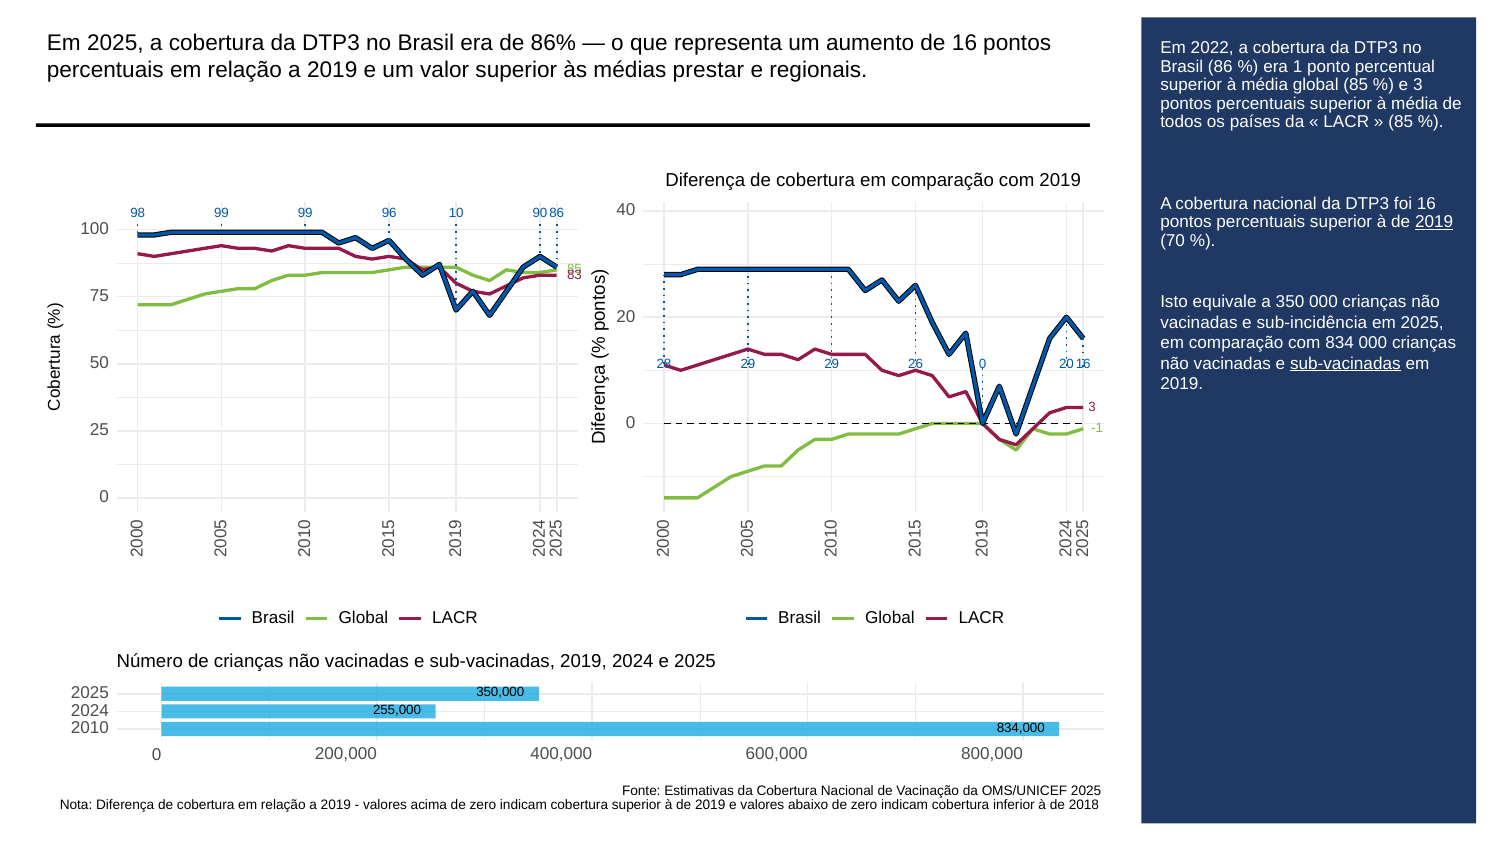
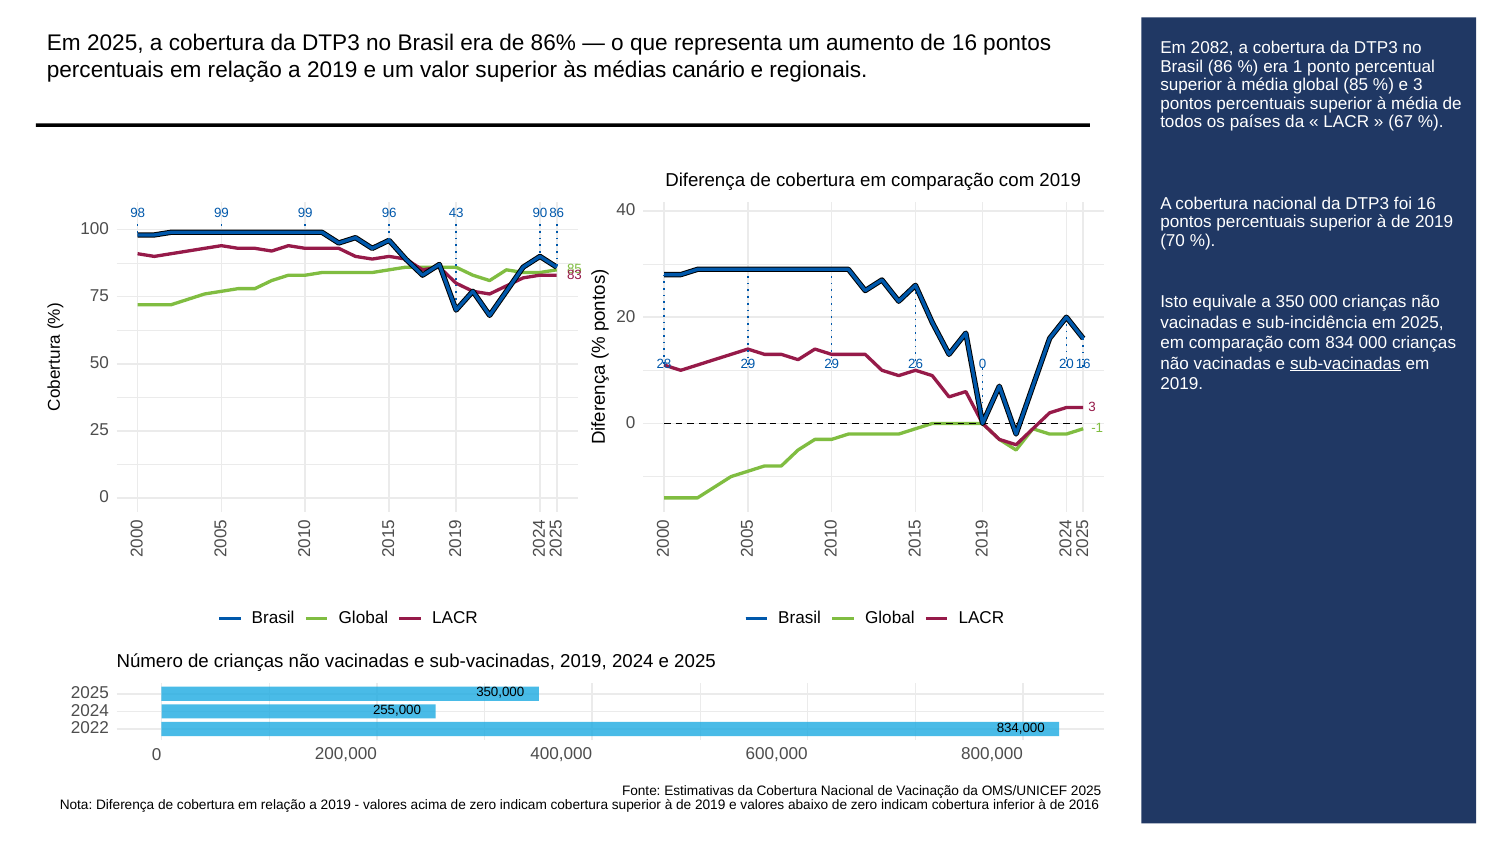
2022: 2022 -> 2082 (1212, 48)
prestar: prestar -> canário (709, 70)
85: 85 -> 67 (1401, 122)
10: 10 -> 43 (456, 213)
2019 underline: present -> none (1434, 222)
2010: 2010 -> 2022 (90, 728)
de 2018: 2018 -> 2016 (1084, 805)
